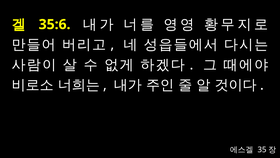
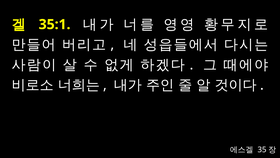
35:6: 35:6 -> 35:1 (55, 24)
